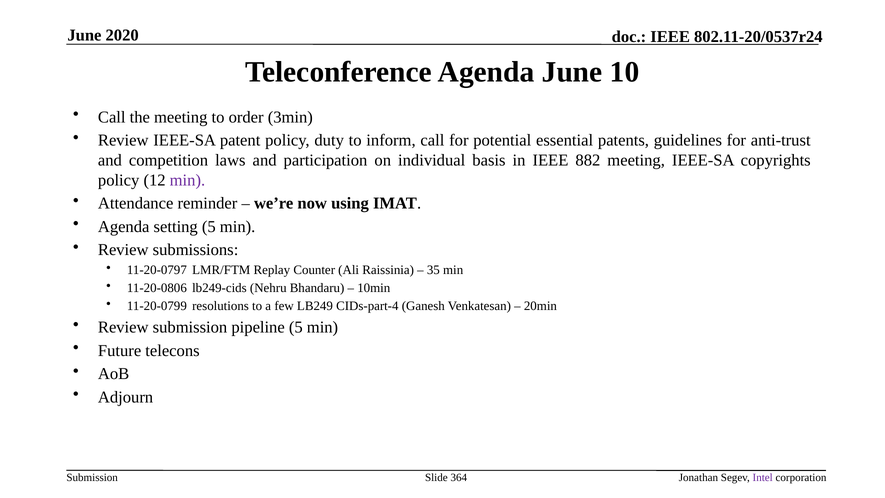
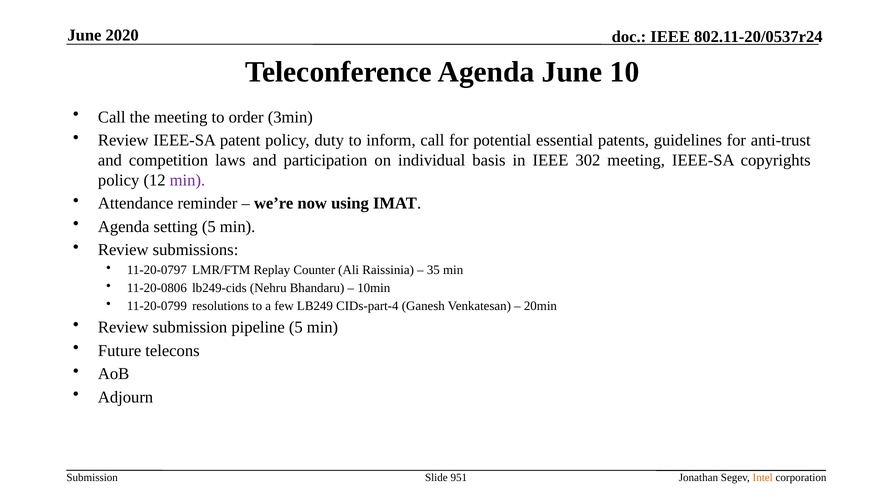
882: 882 -> 302 (588, 160)
364: 364 -> 951 (459, 477)
Intel colour: purple -> orange (763, 477)
